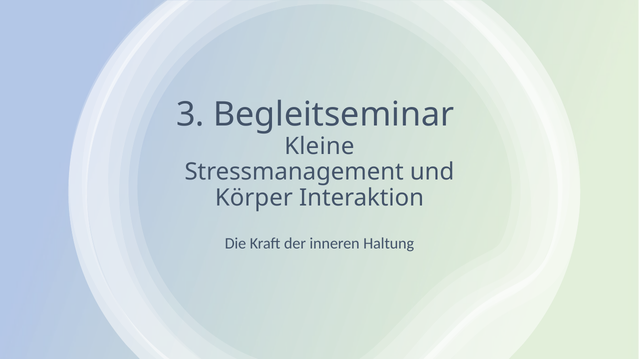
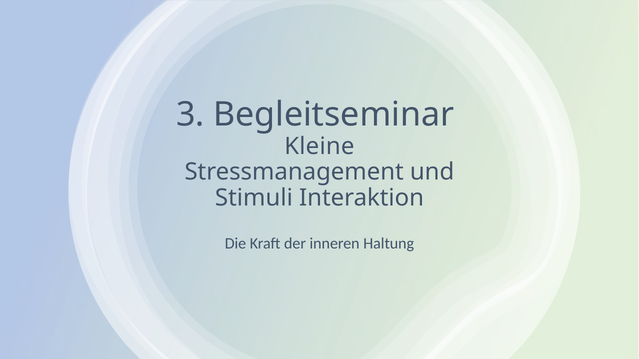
Körper: Körper -> Stimuli (254, 198)
